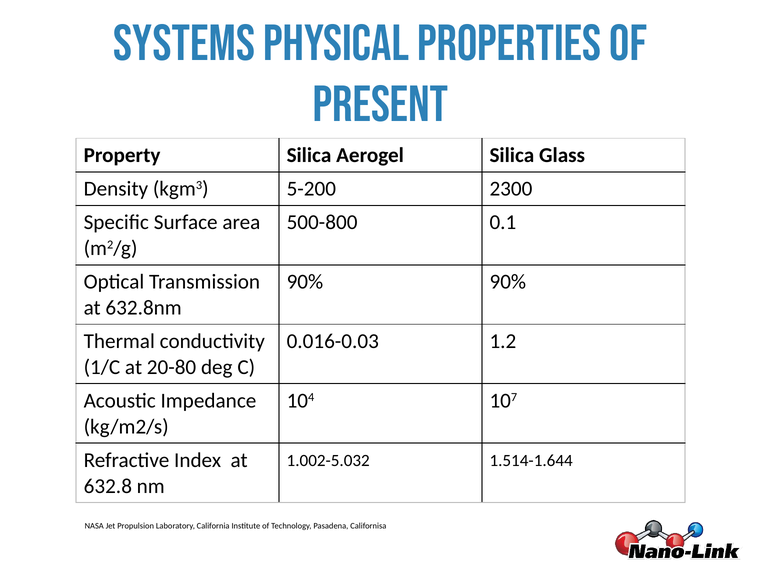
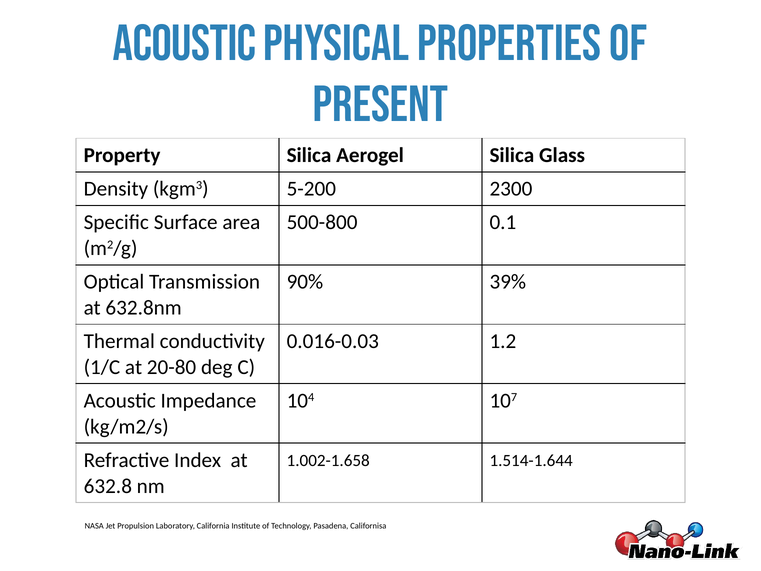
Systems: Systems -> Acoustic (185, 44)
90% 90%: 90% -> 39% (508, 282)
1.002-5.032: 1.002-5.032 -> 1.002-1.658 (328, 460)
